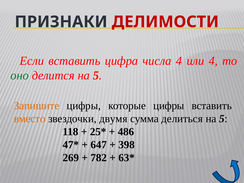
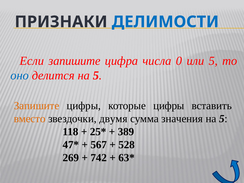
ДЕЛИМОСТИ colour: red -> blue (165, 22)
Если вставить: вставить -> запишите (75, 61)
числа 4: 4 -> 0 (179, 61)
или 4: 4 -> 5 (213, 61)
оно colour: green -> blue (20, 76)
делиться: делиться -> значения (182, 119)
486: 486 -> 389 (126, 132)
647: 647 -> 567 (99, 145)
398: 398 -> 528 (127, 145)
782: 782 -> 742 (99, 158)
